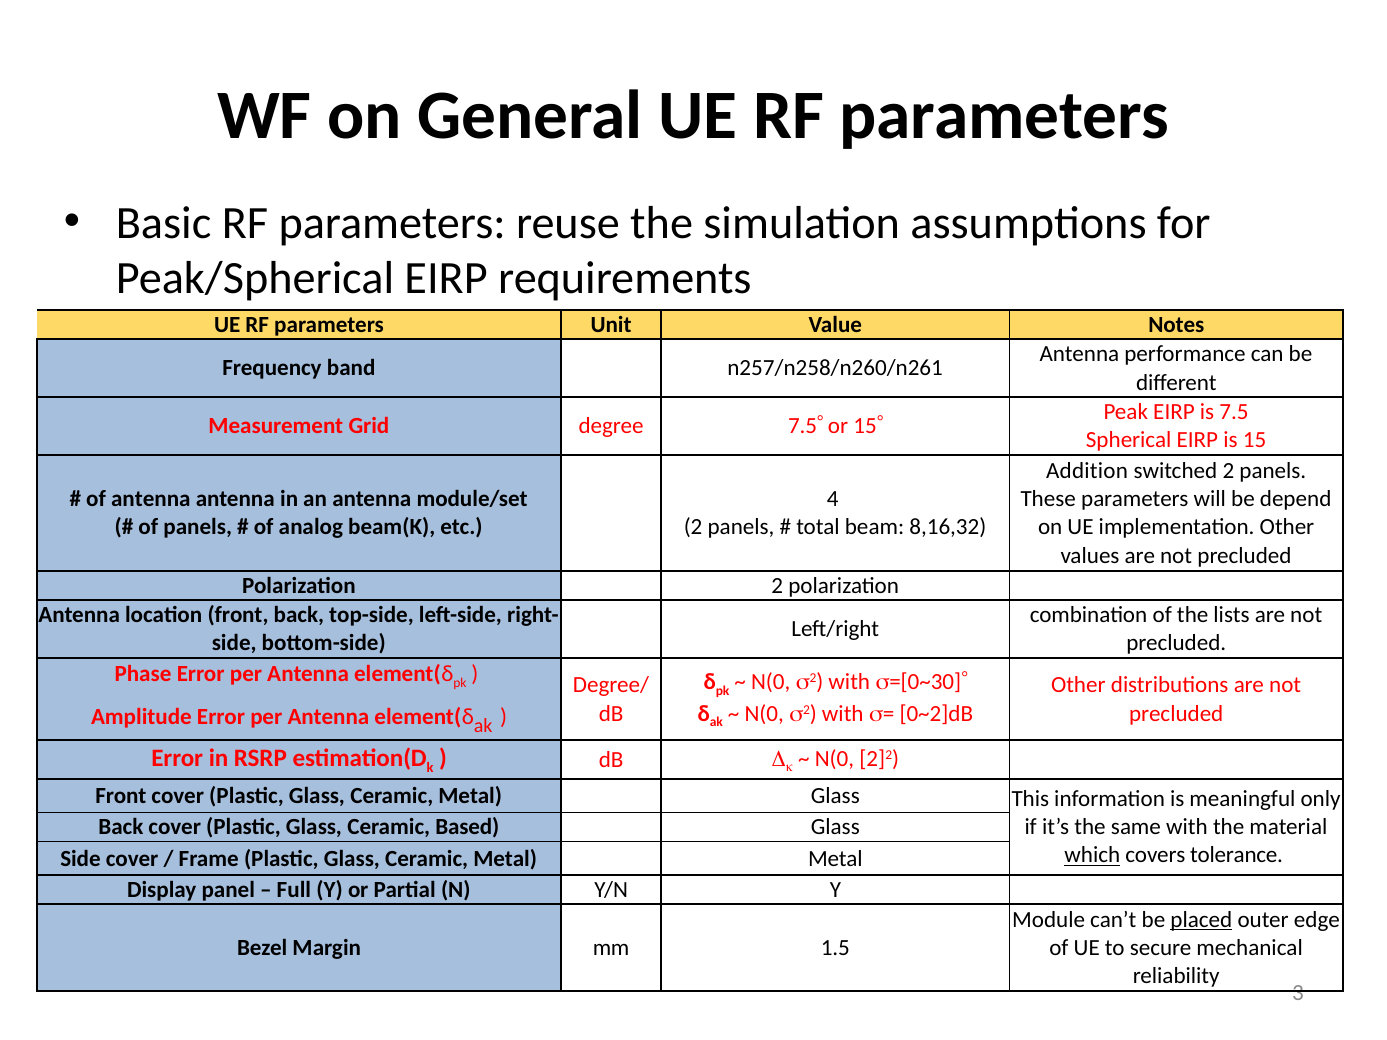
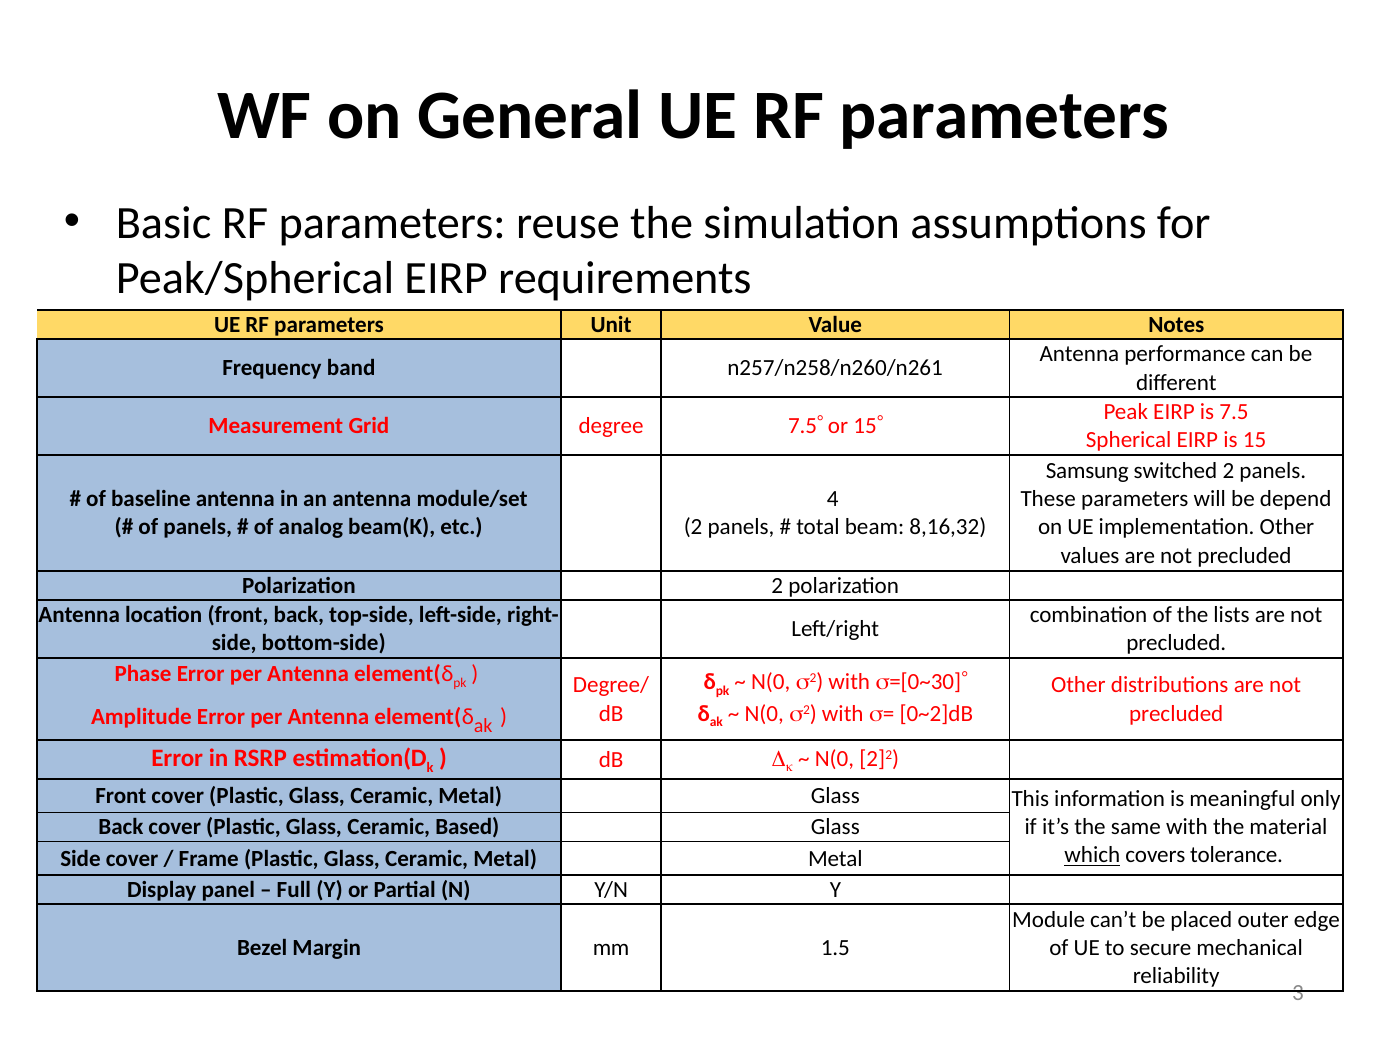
Addition: Addition -> Samsung (1087, 471)
of antenna: antenna -> baseline (151, 499)
placed underline: present -> none (1201, 920)
